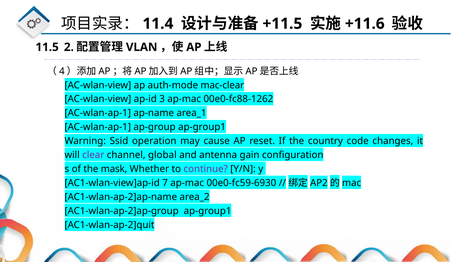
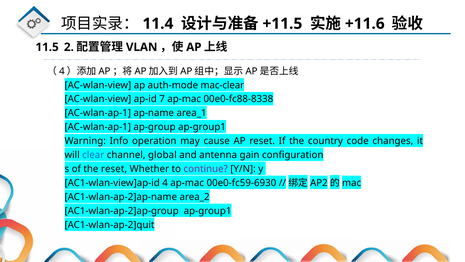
3: 3 -> 7 (162, 99)
00e0-fc88-1262: 00e0-fc88-1262 -> 00e0-fc88-8338 (238, 99)
Ssid: Ssid -> Info (119, 141)
clear colour: purple -> blue (93, 155)
the mask: mask -> reset (114, 169)
AC1-wlan-view]ap-id 7: 7 -> 4 (165, 183)
